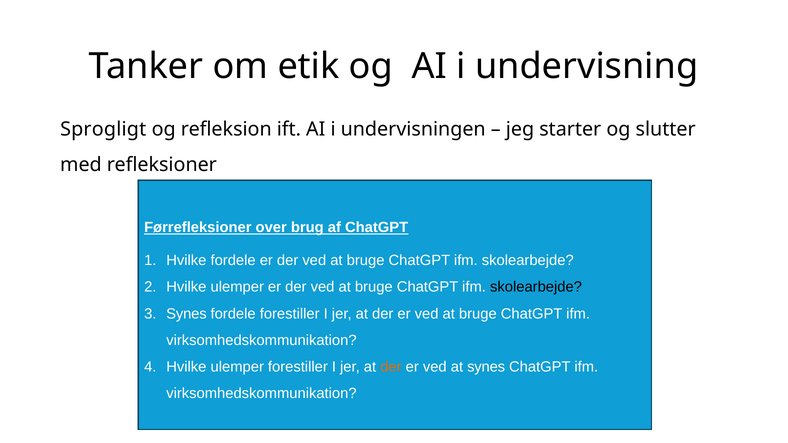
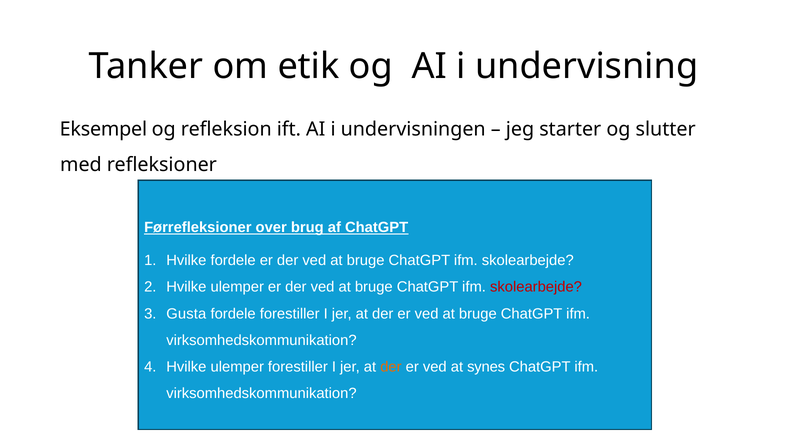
Sprogligt: Sprogligt -> Eksempel (103, 129)
skolearbejde colour: black -> red (536, 287)
Synes: Synes -> Gusta (186, 314)
